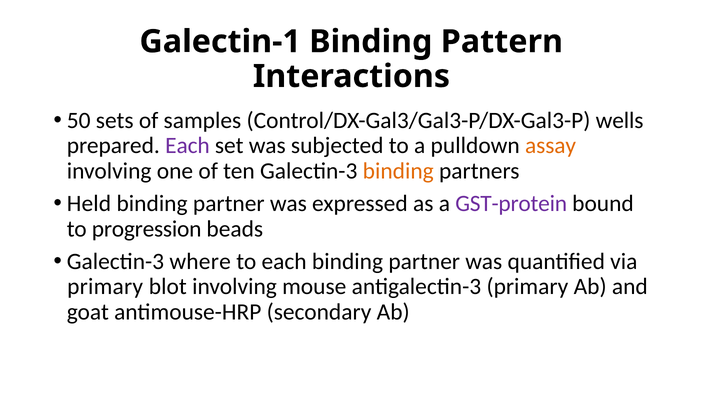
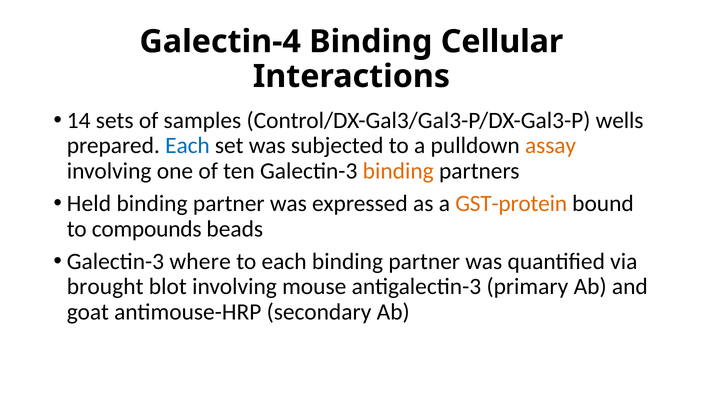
Galectin-1: Galectin-1 -> Galectin-4 (220, 42)
Pattern: Pattern -> Cellular (502, 42)
50: 50 -> 14 (79, 120)
Each colour: purple -> blue (187, 146)
GST-protein colour: purple -> orange (511, 204)
progression: progression -> compounds (147, 229)
primary: primary -> brought (105, 287)
